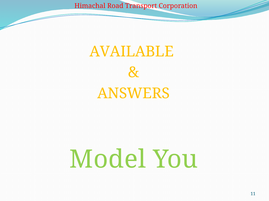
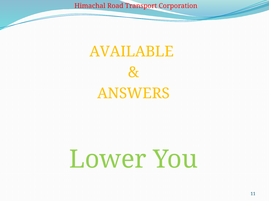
Model: Model -> Lower (108, 160)
